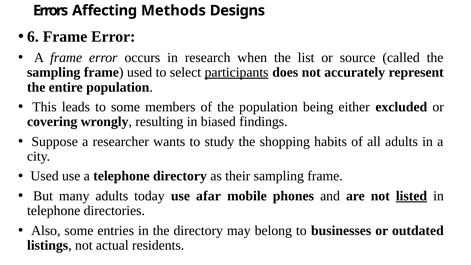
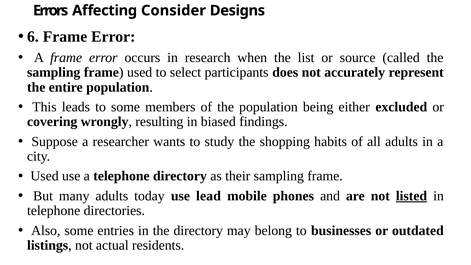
Methods: Methods -> Consider (173, 11)
participants underline: present -> none (237, 72)
afar: afar -> lead (208, 196)
